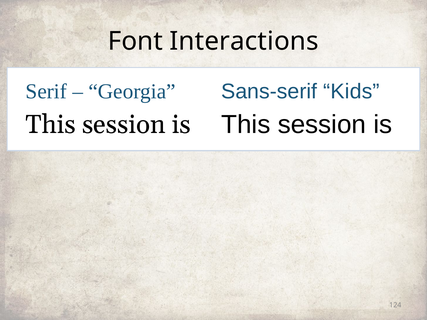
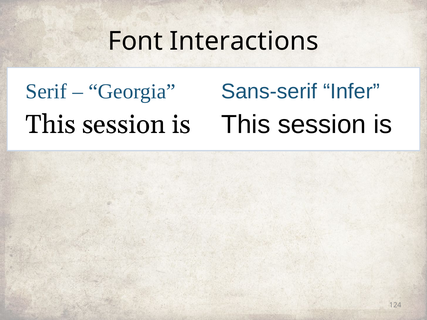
Kids: Kids -> Infer (351, 92)
